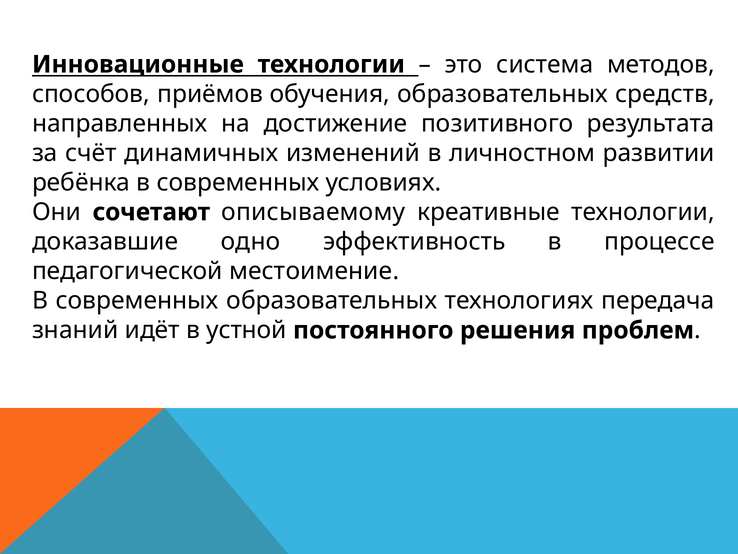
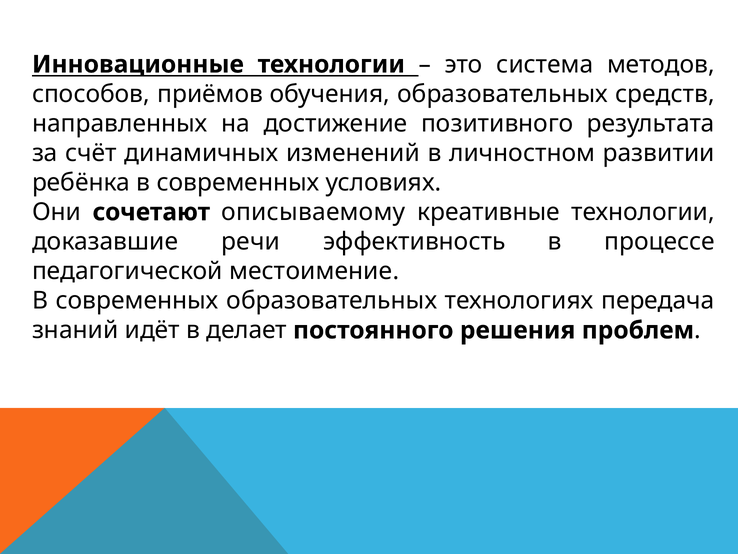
одно: одно -> речи (251, 241)
устной: устной -> делает (247, 330)
